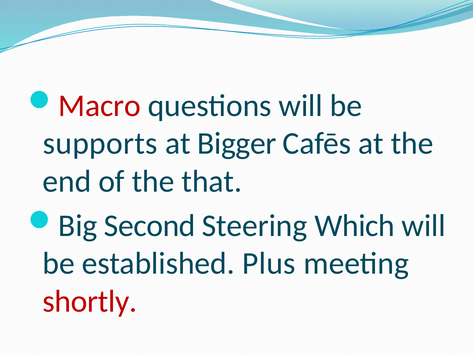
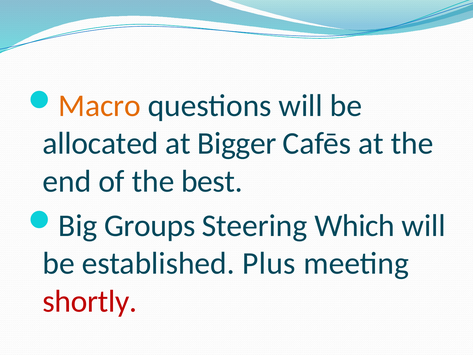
Macro colour: red -> orange (99, 106)
supports: supports -> allocated (100, 143)
that: that -> best (212, 181)
Second: Second -> Groups (150, 225)
